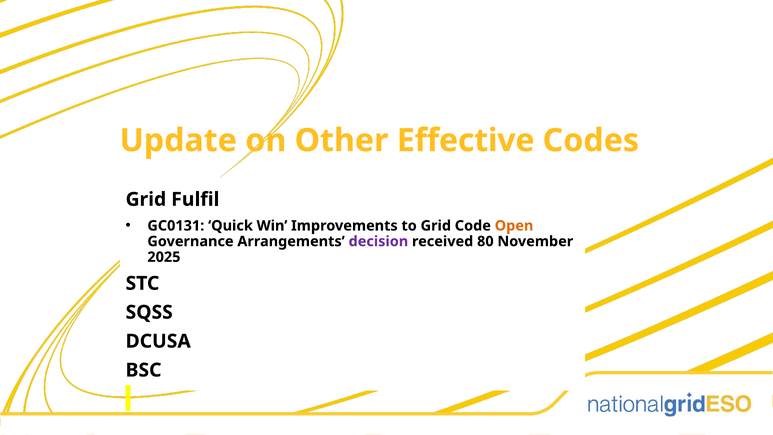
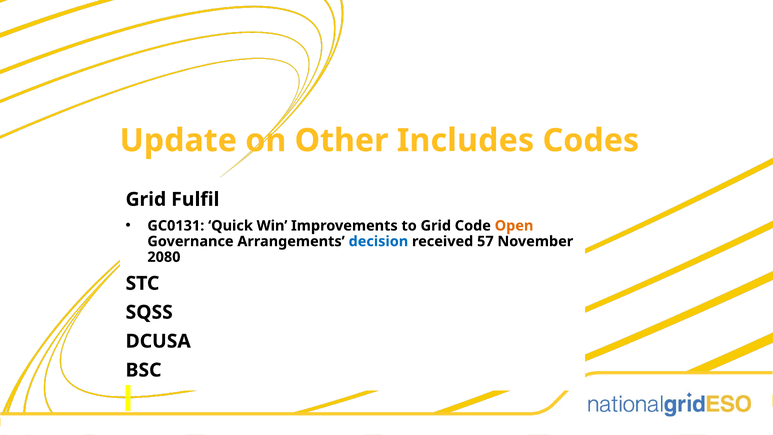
Effective: Effective -> Includes (465, 140)
decision colour: purple -> blue (378, 241)
80: 80 -> 57 (485, 241)
2025: 2025 -> 2080 (164, 257)
